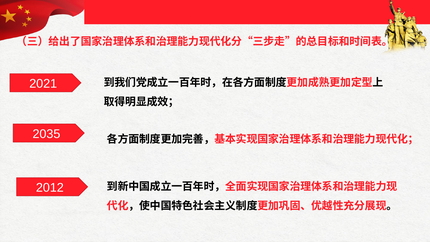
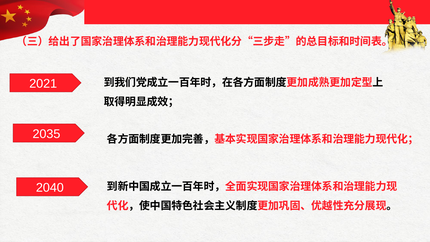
2012: 2012 -> 2040 (50, 188)
